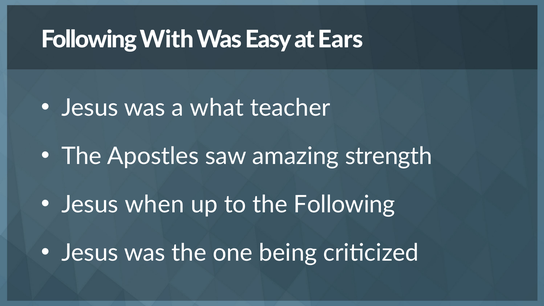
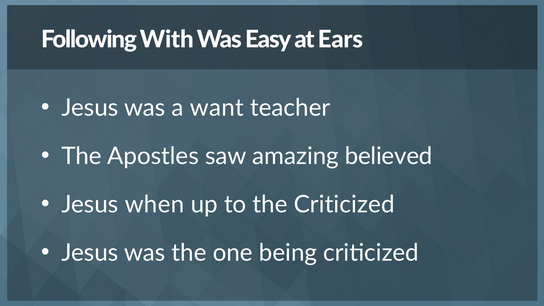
what: what -> want (217, 108)
strength: strength -> believed (389, 156)
the Following: Following -> Criticized (344, 205)
